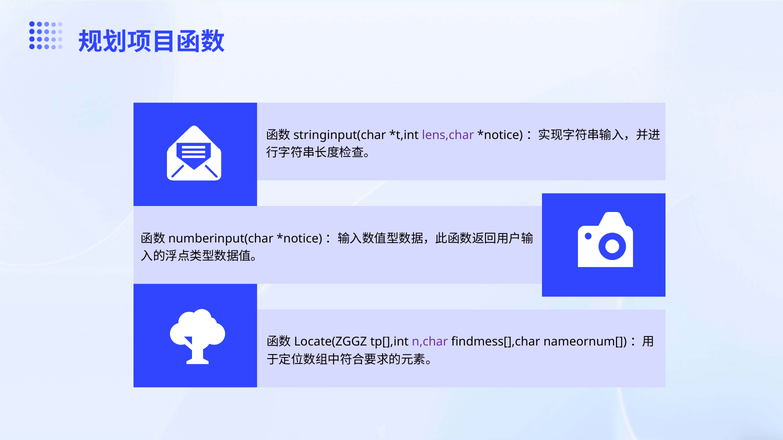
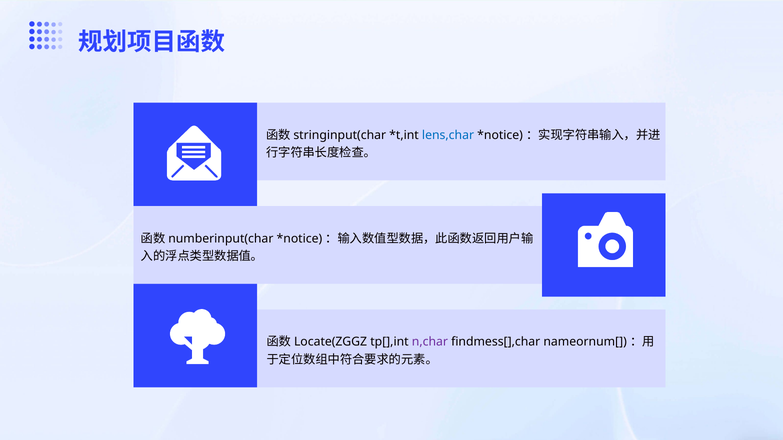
lens,char colour: purple -> blue (448, 135)
